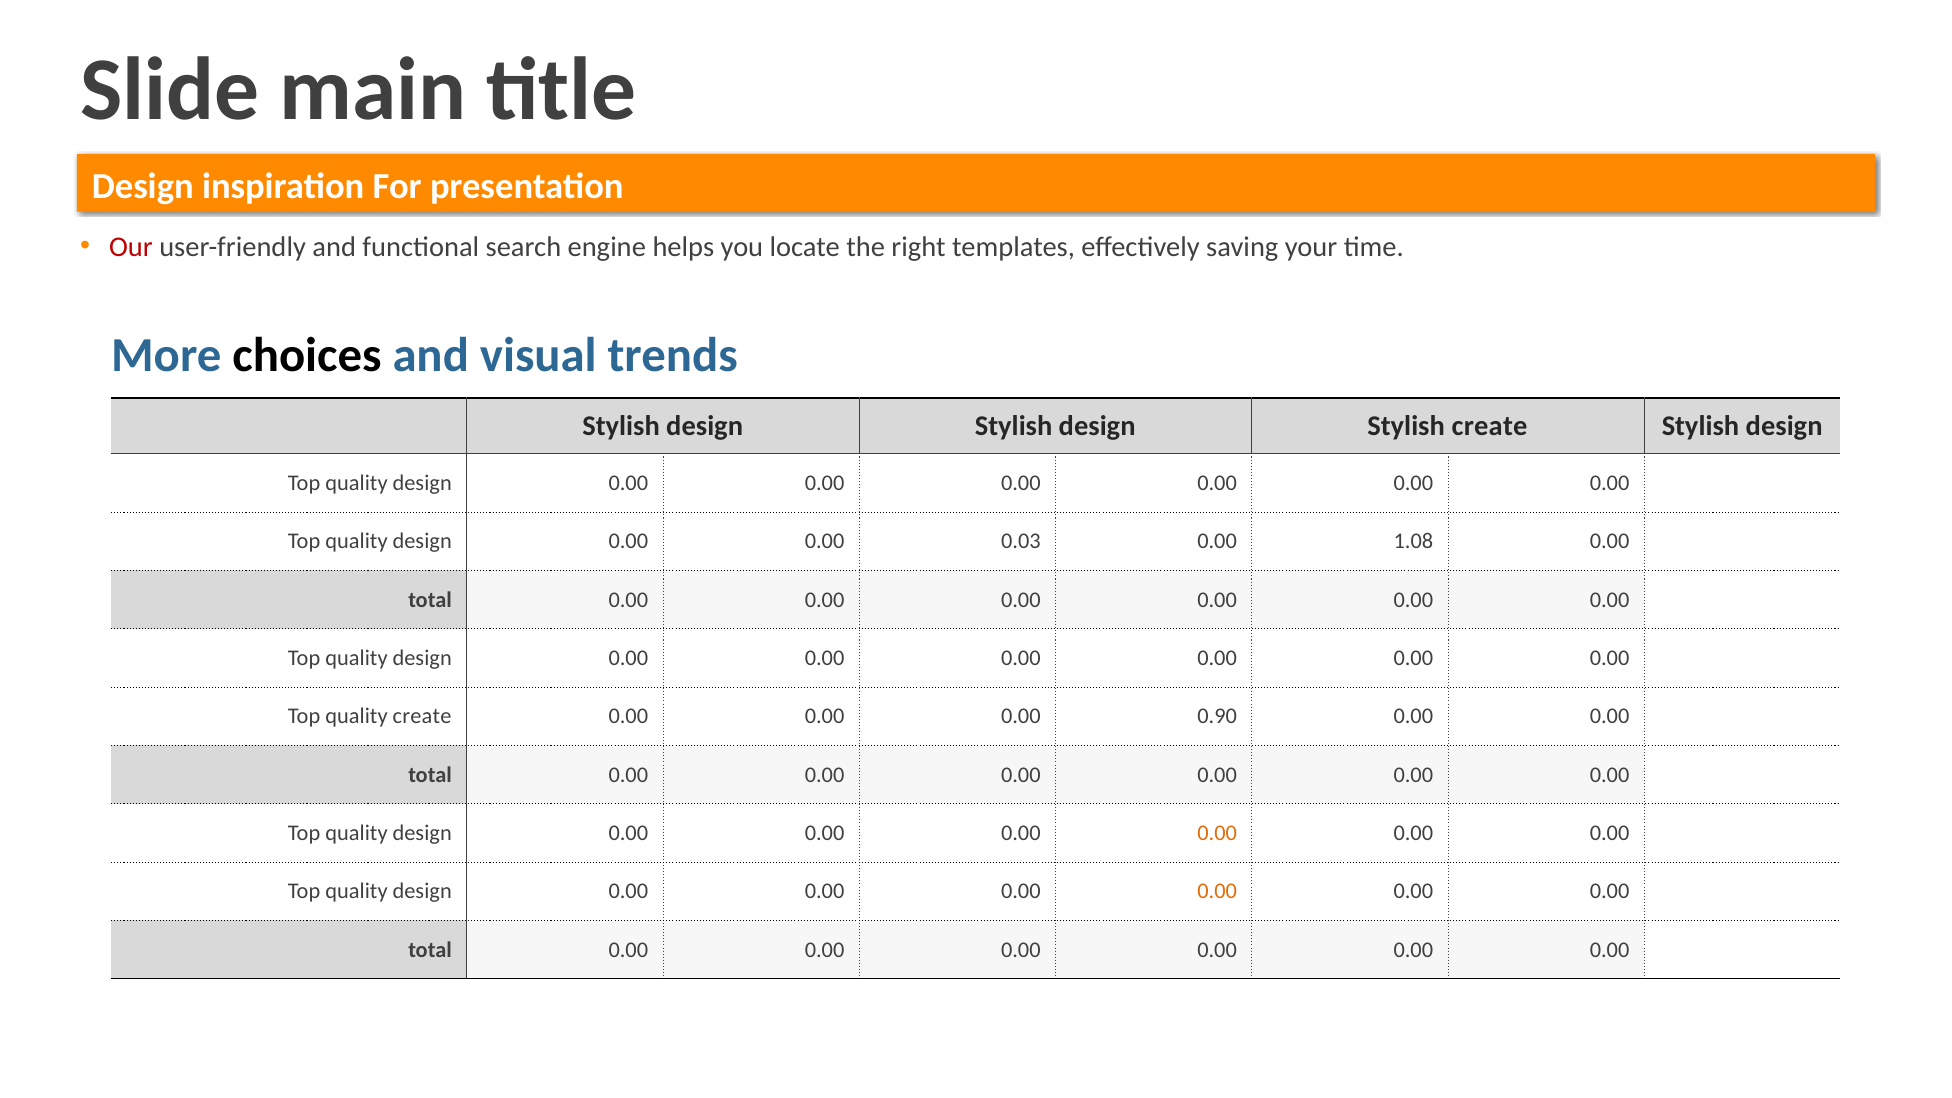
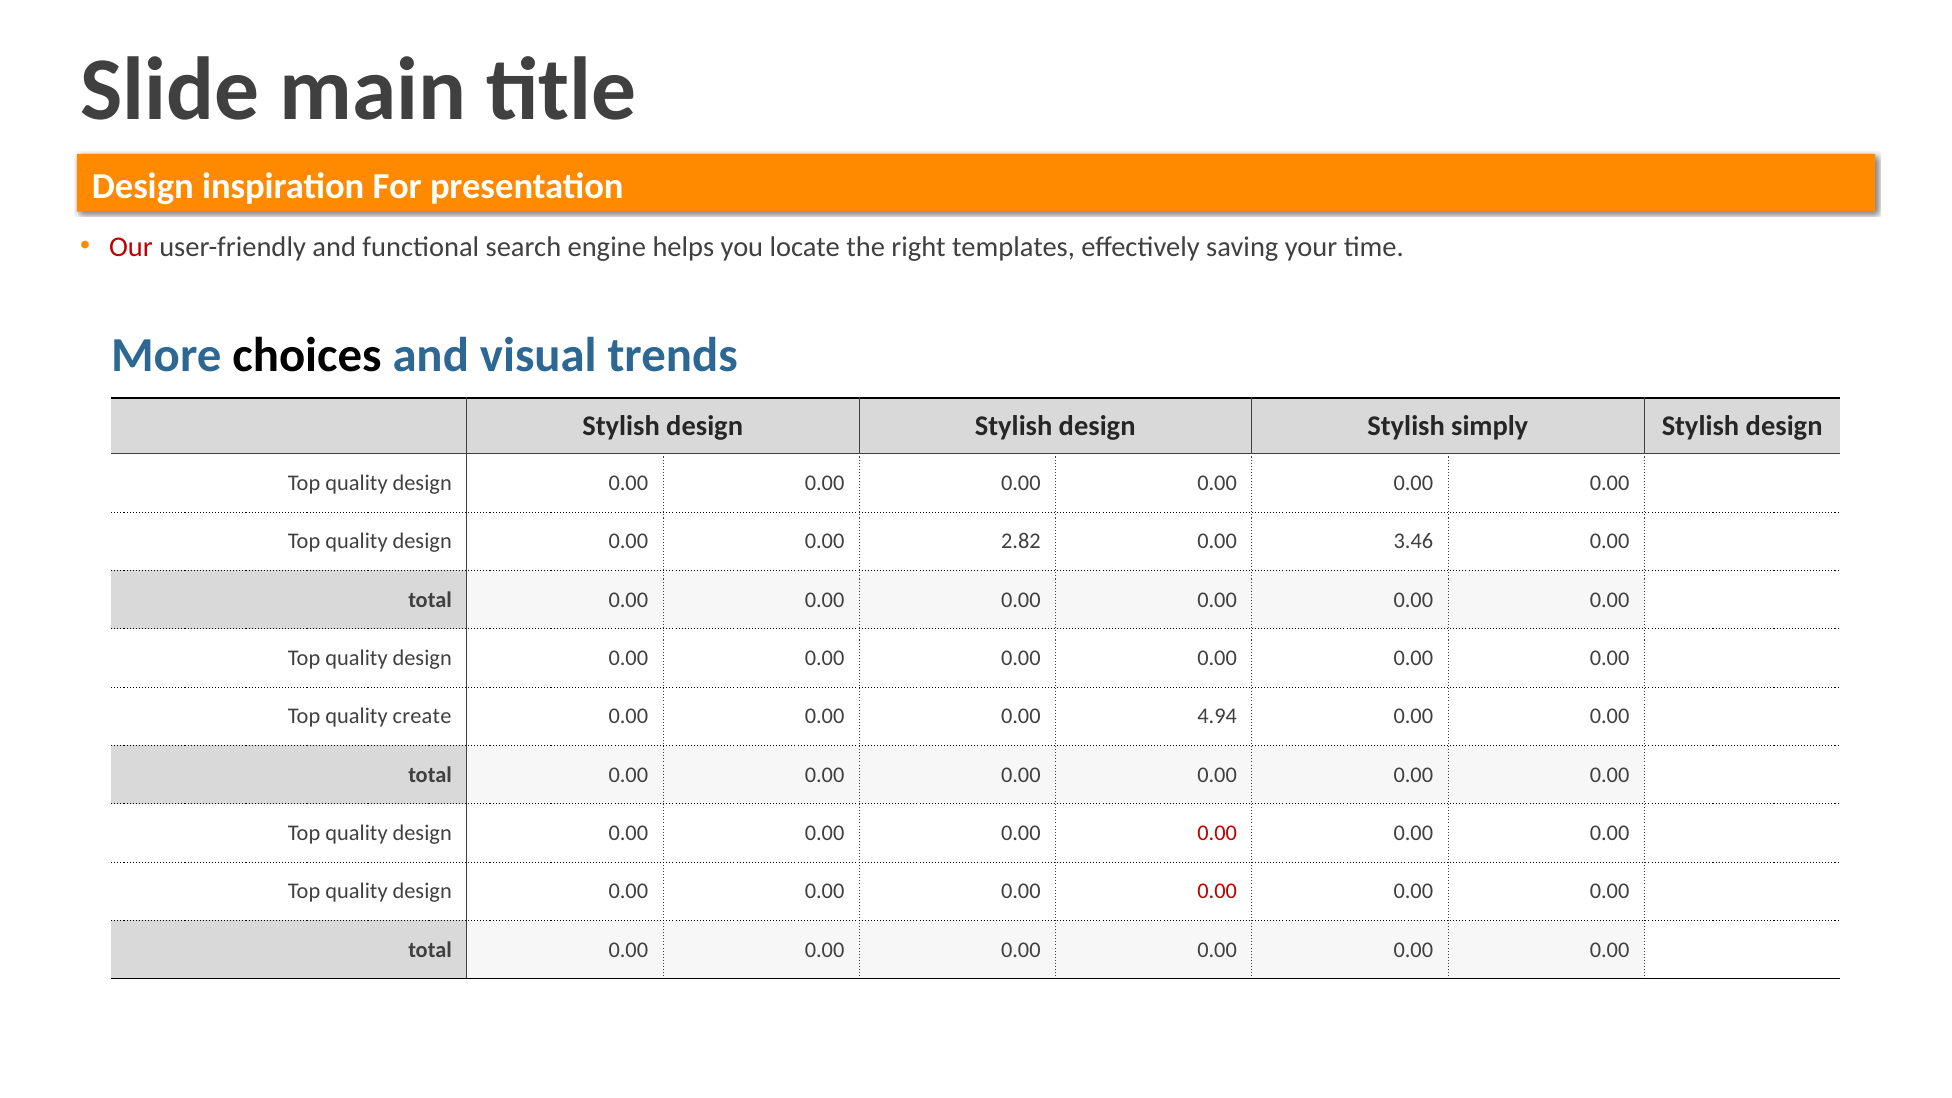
Stylish create: create -> simply (1490, 426)
0.03: 0.03 -> 2.82 (1021, 541)
1.08: 1.08 -> 3.46 (1413, 541)
0.90: 0.90 -> 4.94 (1217, 716)
0.00 colour: orange -> red (1217, 833)
0.00 colour: orange -> red (1217, 891)
